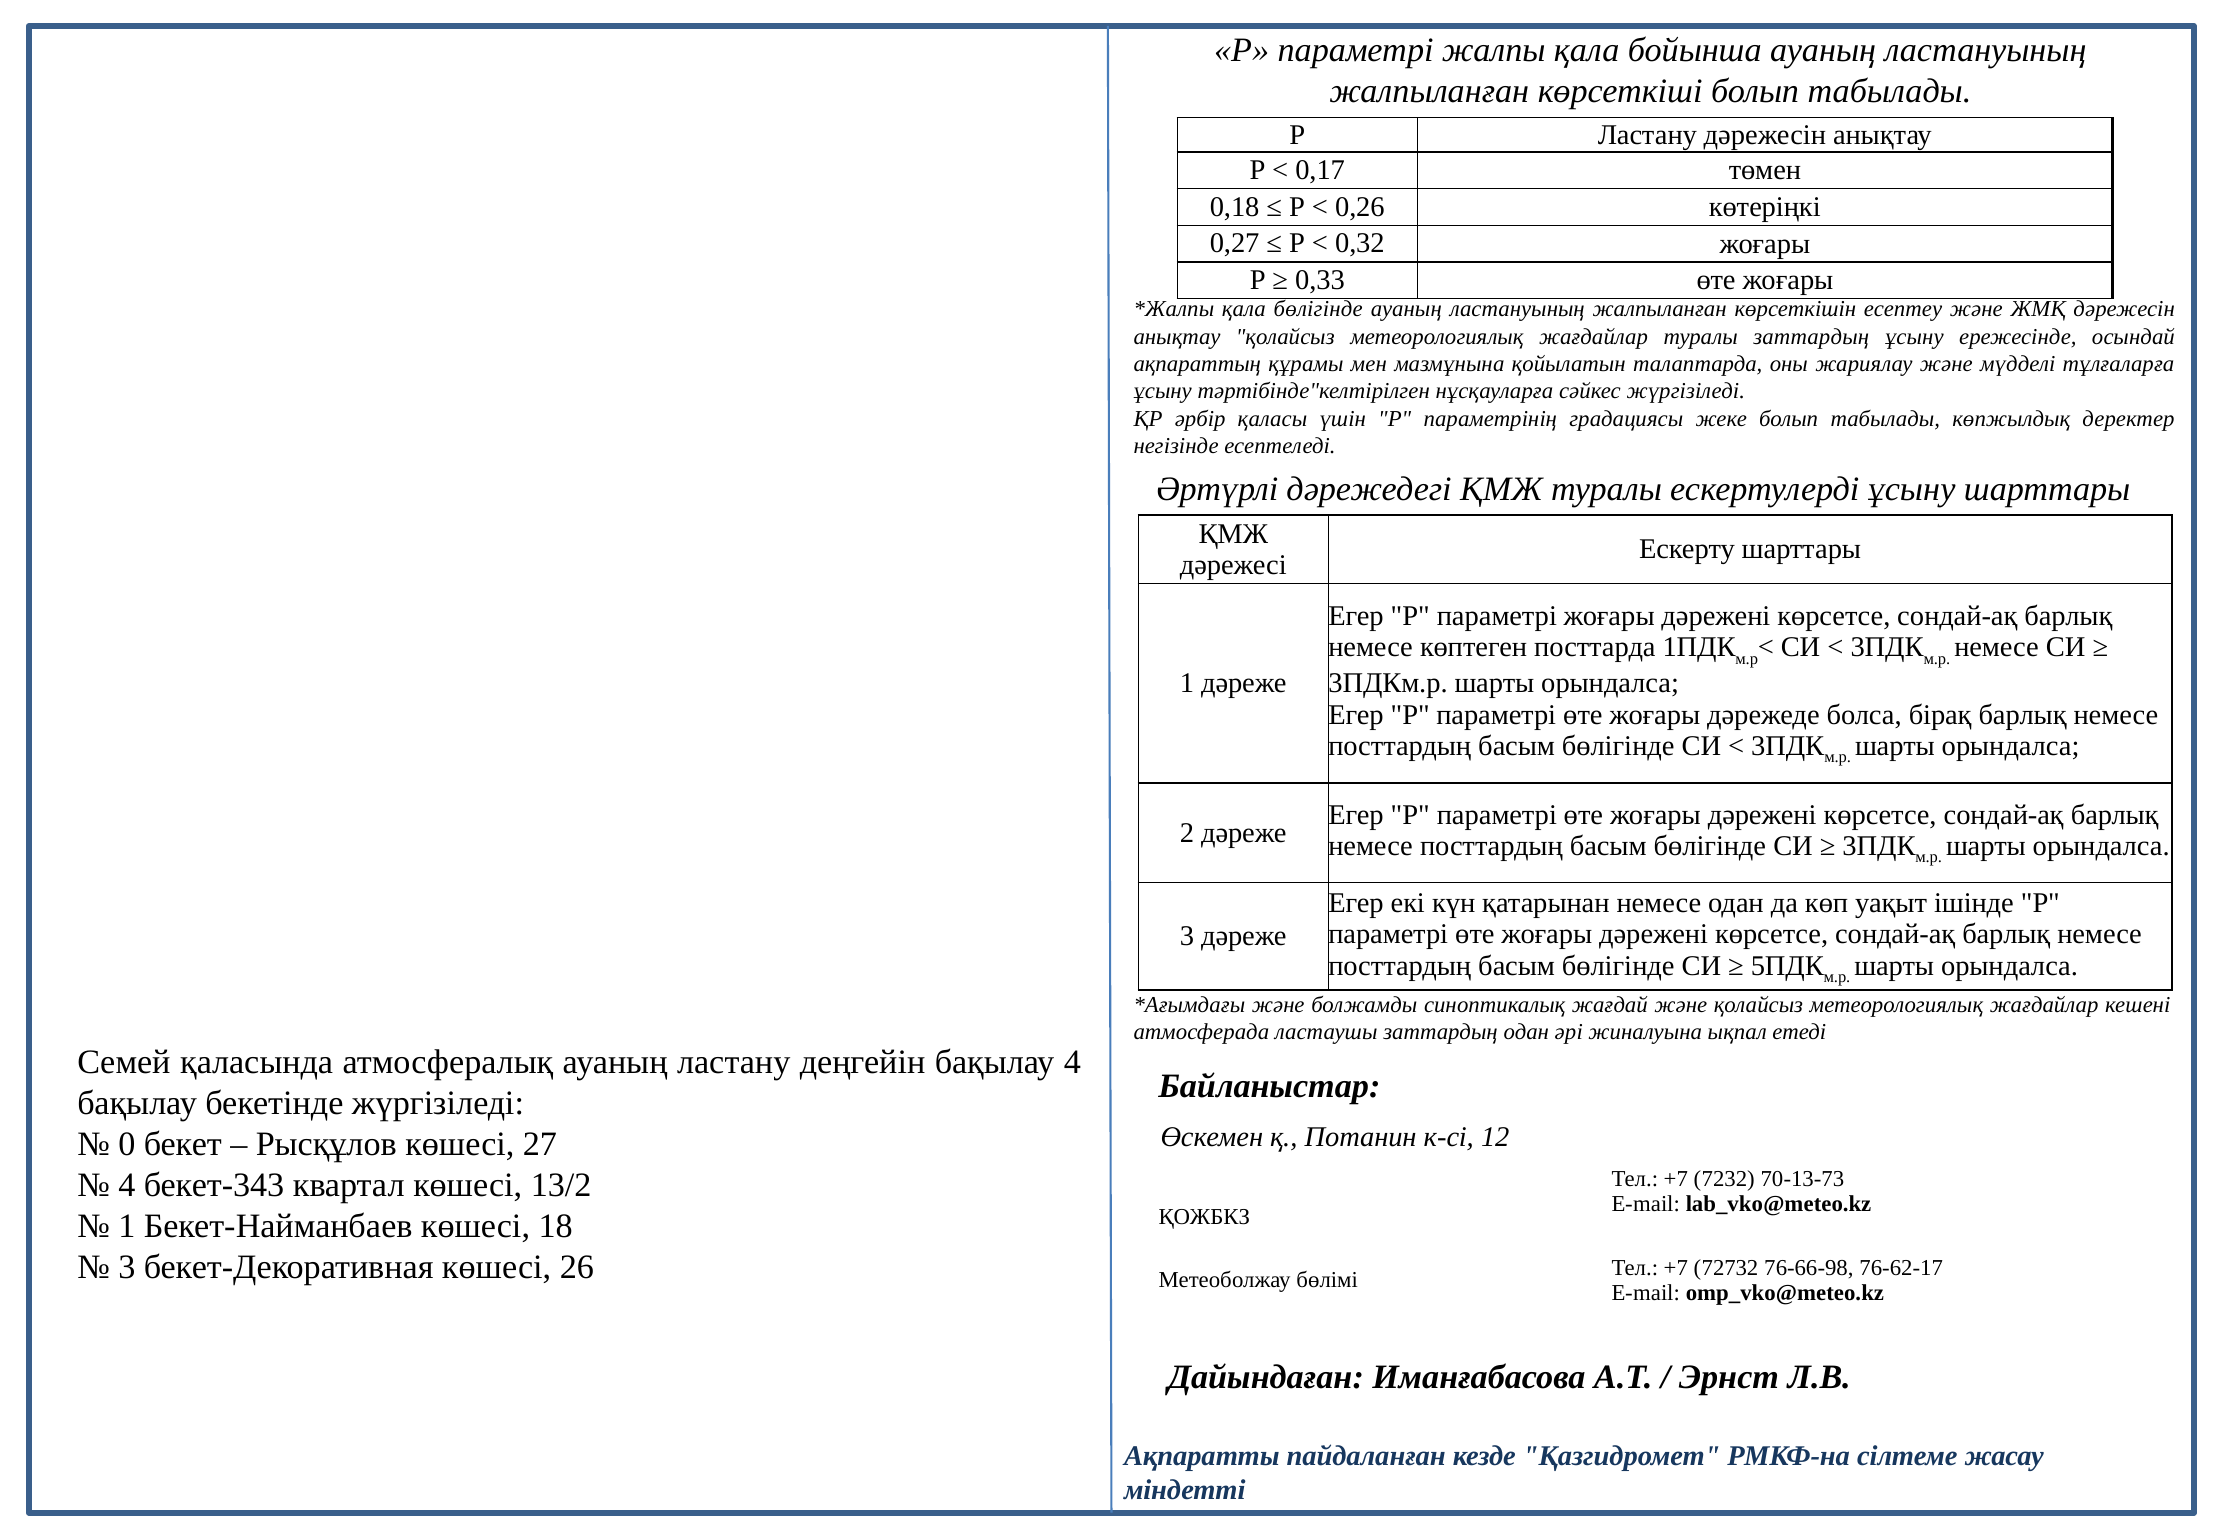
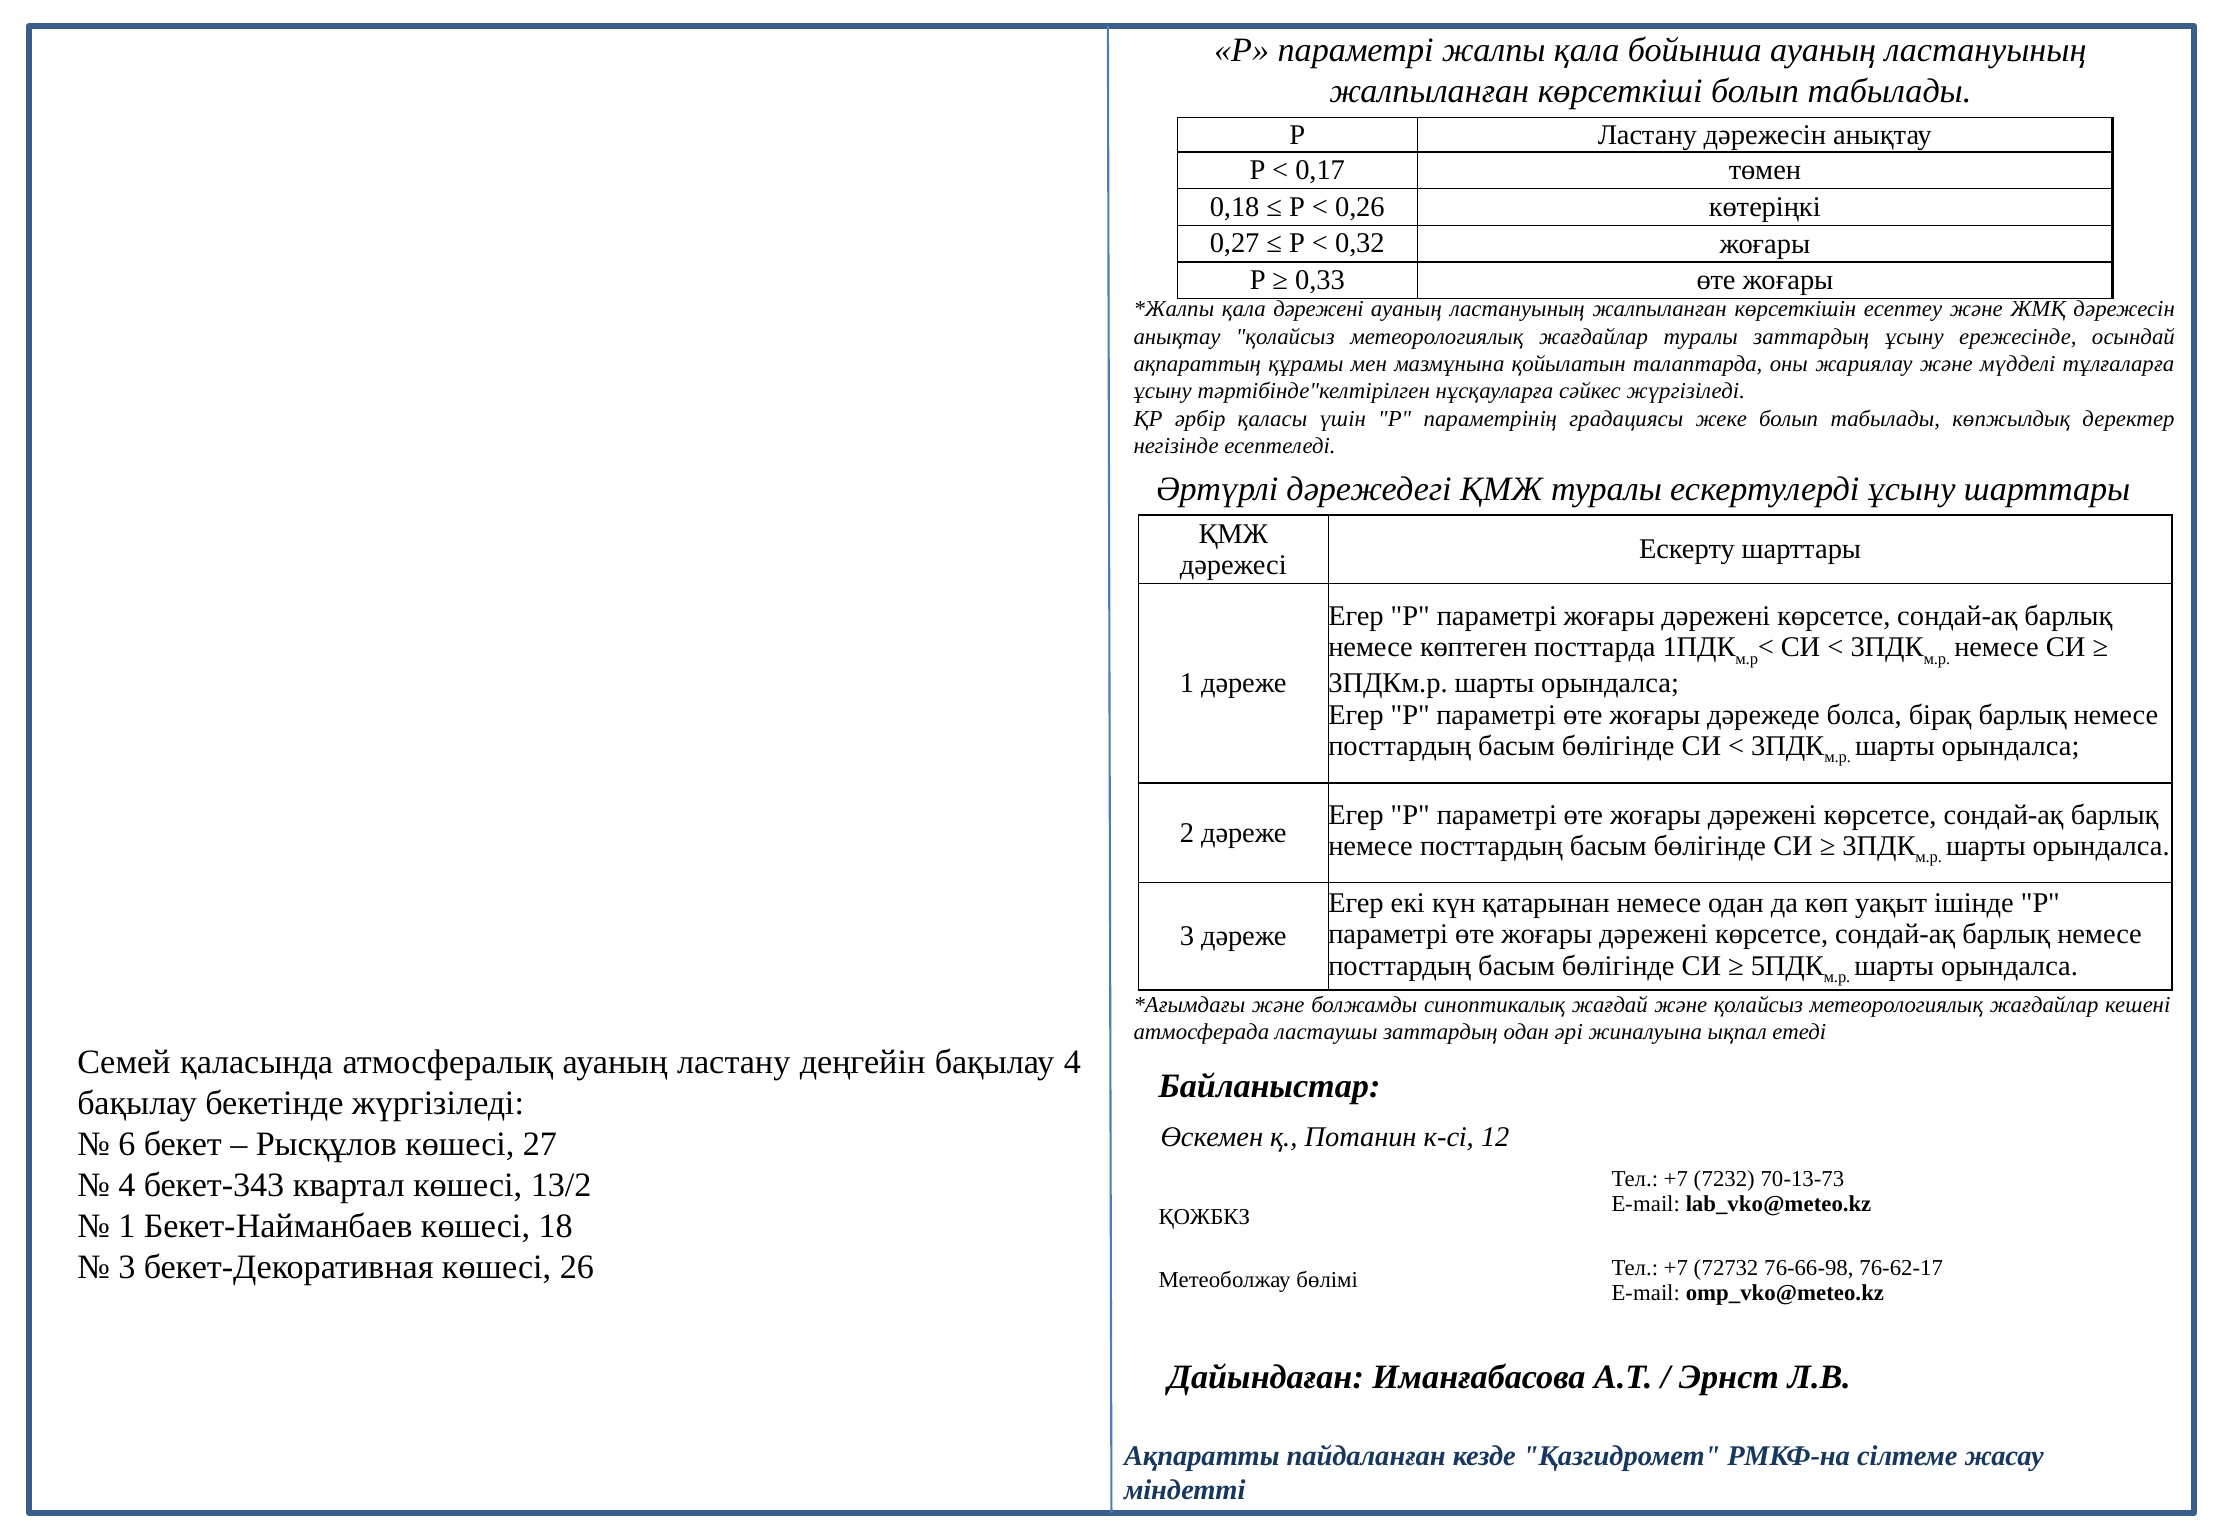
қала бөлігінде: бөлігінде -> дәрежені (1318, 309)
0: 0 -> 6 (127, 1144)
